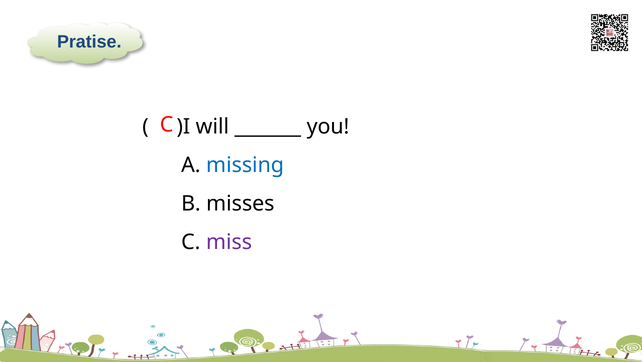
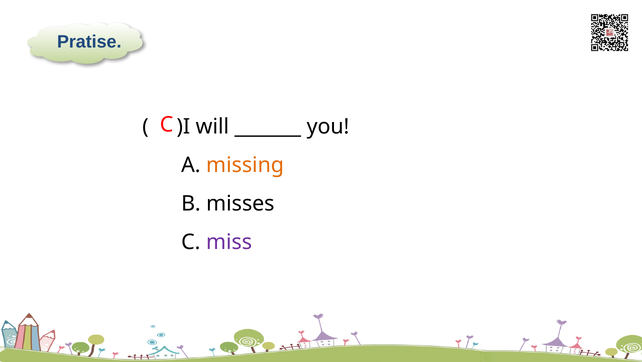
missing colour: blue -> orange (245, 165)
